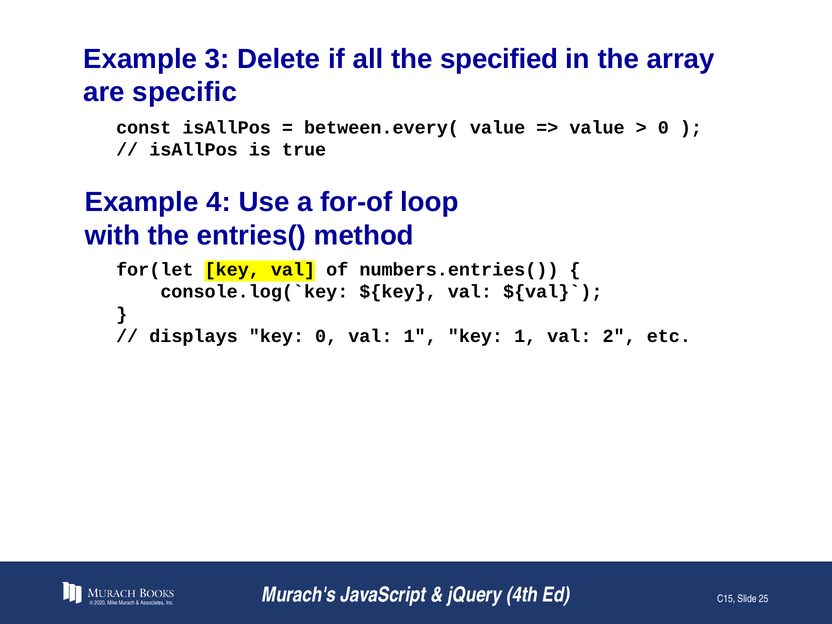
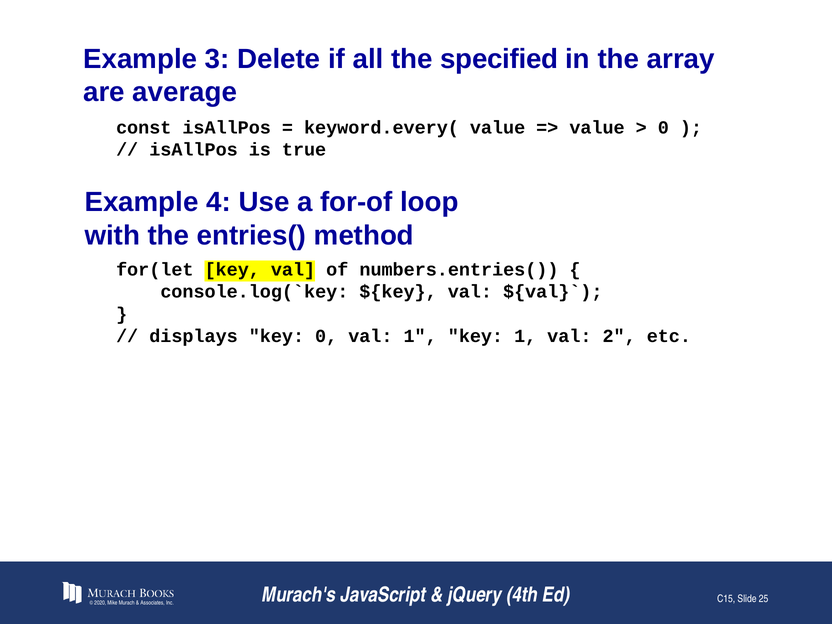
specific: specific -> average (185, 92)
between.every(: between.every( -> keyword.every( (381, 127)
